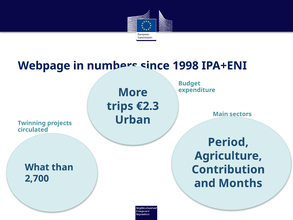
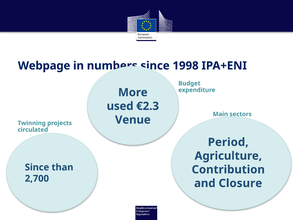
trips: trips -> used (120, 106)
Urban: Urban -> Venue (133, 120)
What: What -> Since (37, 167)
Months: Months -> Closure (240, 183)
